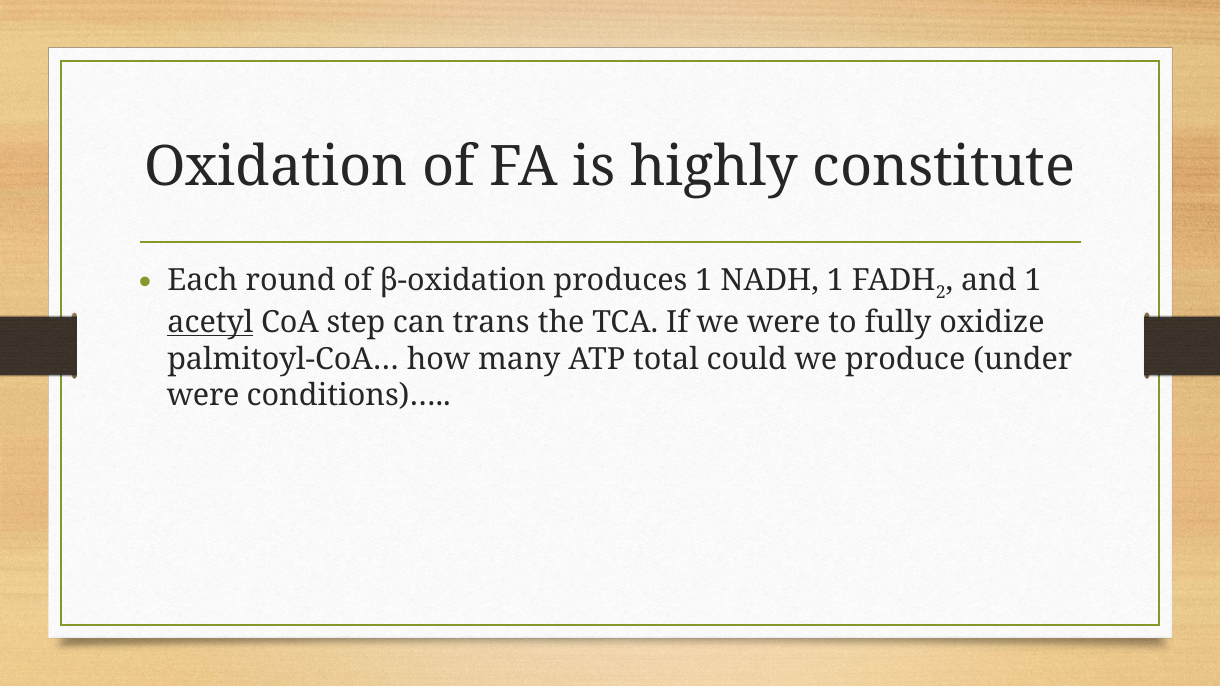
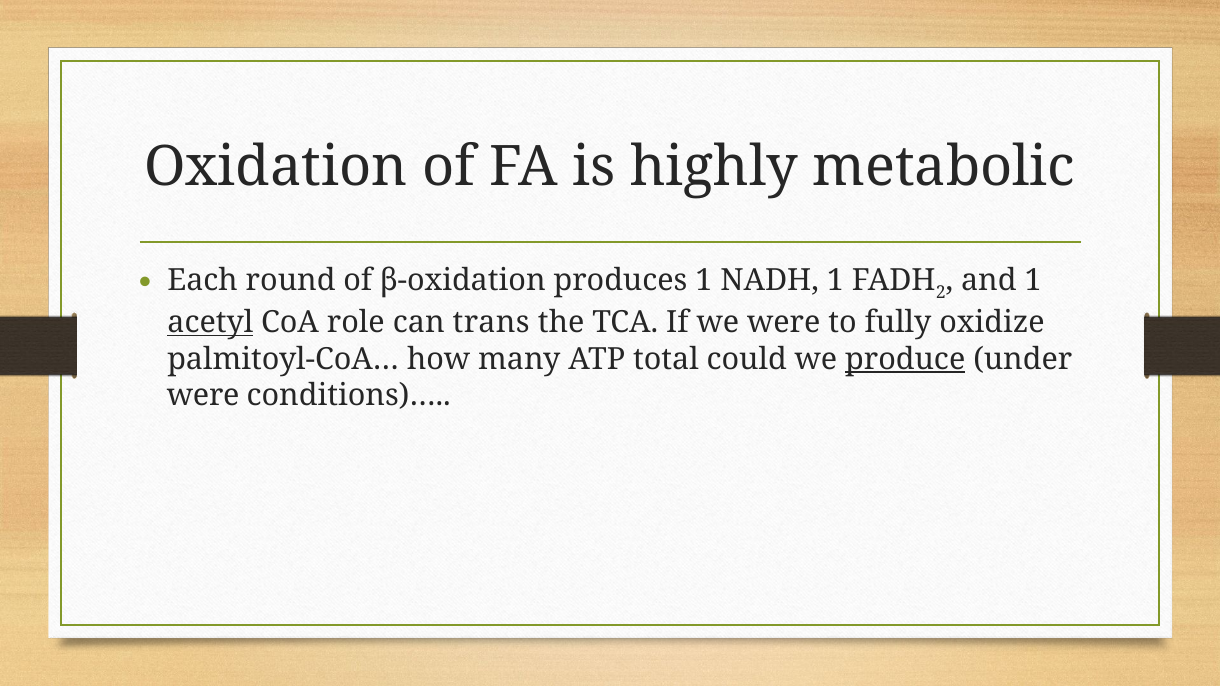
constitute: constitute -> metabolic (944, 167)
step: step -> role (356, 323)
produce underline: none -> present (905, 359)
